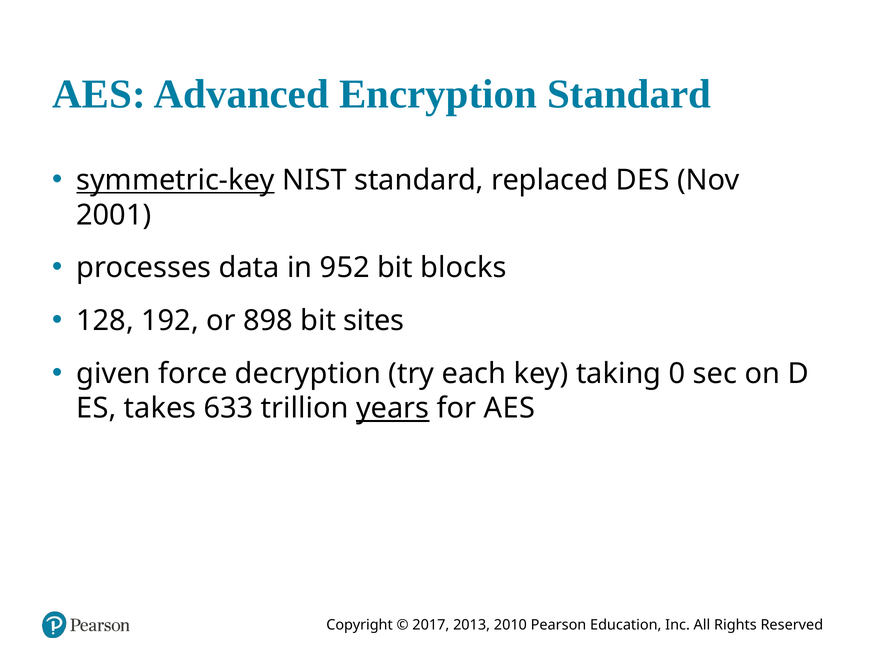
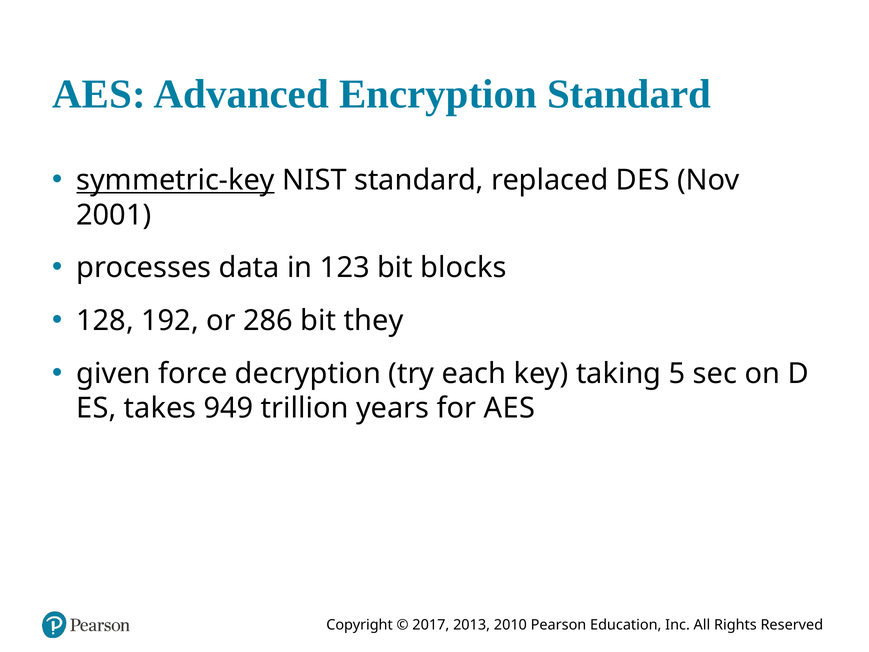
952: 952 -> 123 (345, 268)
898: 898 -> 286 (268, 321)
sites: sites -> they (374, 321)
0: 0 -> 5 (677, 374)
633: 633 -> 949 (229, 408)
years underline: present -> none (393, 408)
